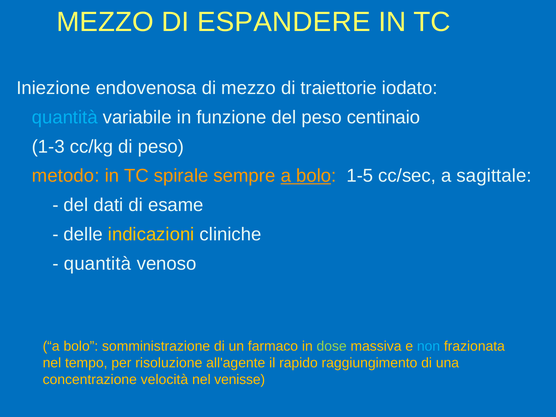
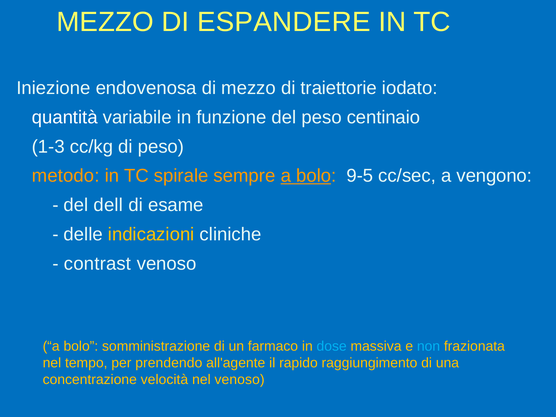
quantità colour: light blue -> white (65, 117)
1-5: 1-5 -> 9-5 (360, 176)
sagittale: sagittale -> vengono (494, 176)
dati: dati -> dell (108, 205)
quantità: quantità -> contrast (98, 264)
dose colour: light green -> light blue (332, 346)
risoluzione: risoluzione -> prendendo (169, 363)
nel venisse: venisse -> venoso (240, 380)
